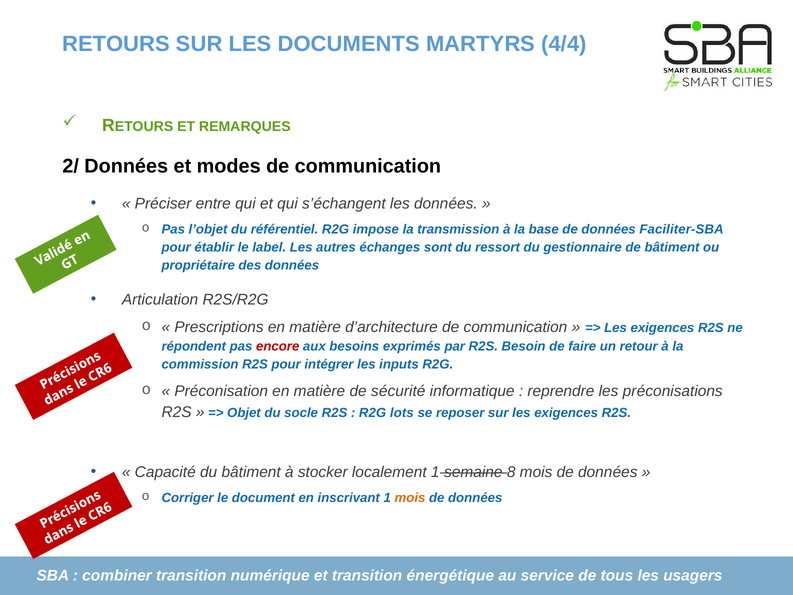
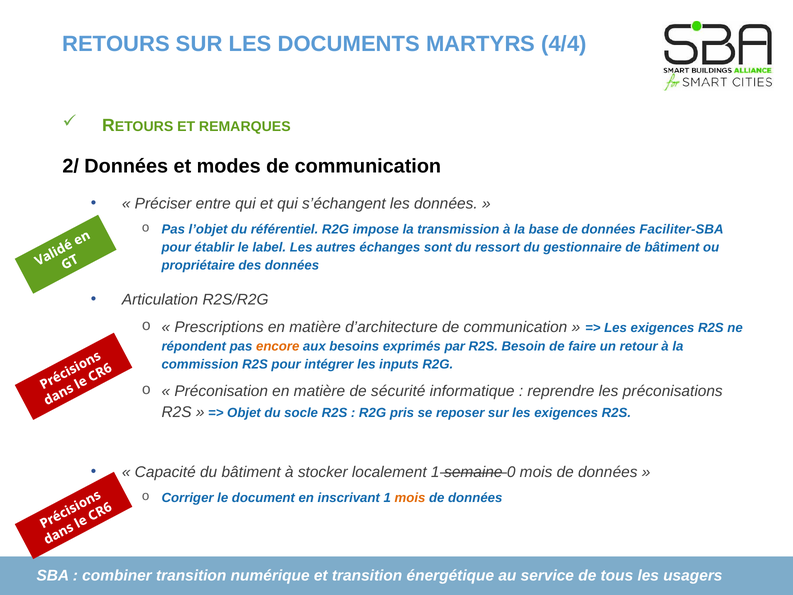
encore colour: red -> orange (278, 346)
lots: lots -> pris (402, 413)
8: 8 -> 0 (511, 472)
